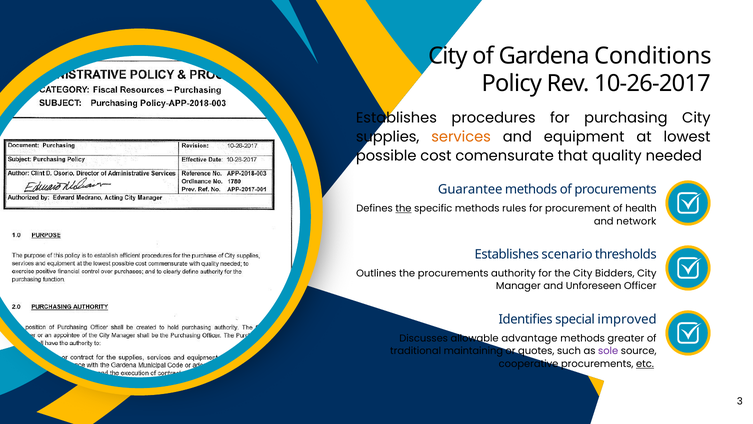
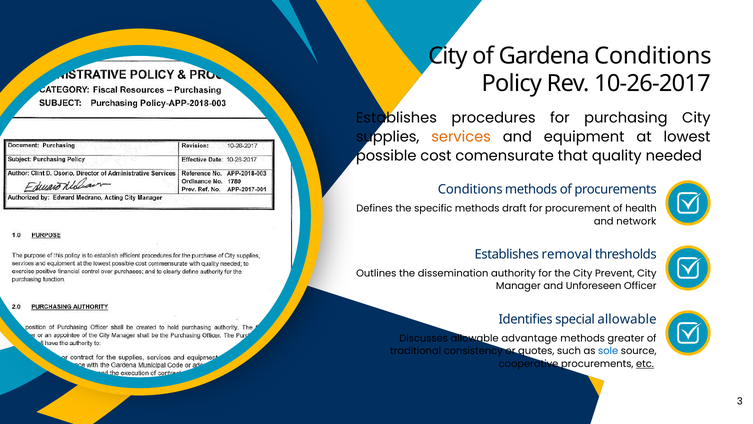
Guarantee: Guarantee -> Conditions (470, 189)
the underline: present -> none (403, 208)
rules: rules -> draft (514, 208)
scenario: scenario -> removal (567, 254)
the procurements: procurements -> dissemination (453, 273)
Bidders: Bidders -> Prevent (615, 273)
special improved: improved -> allowable (627, 319)
maintaining: maintaining -> consistency (473, 351)
sole colour: purple -> blue (608, 351)
